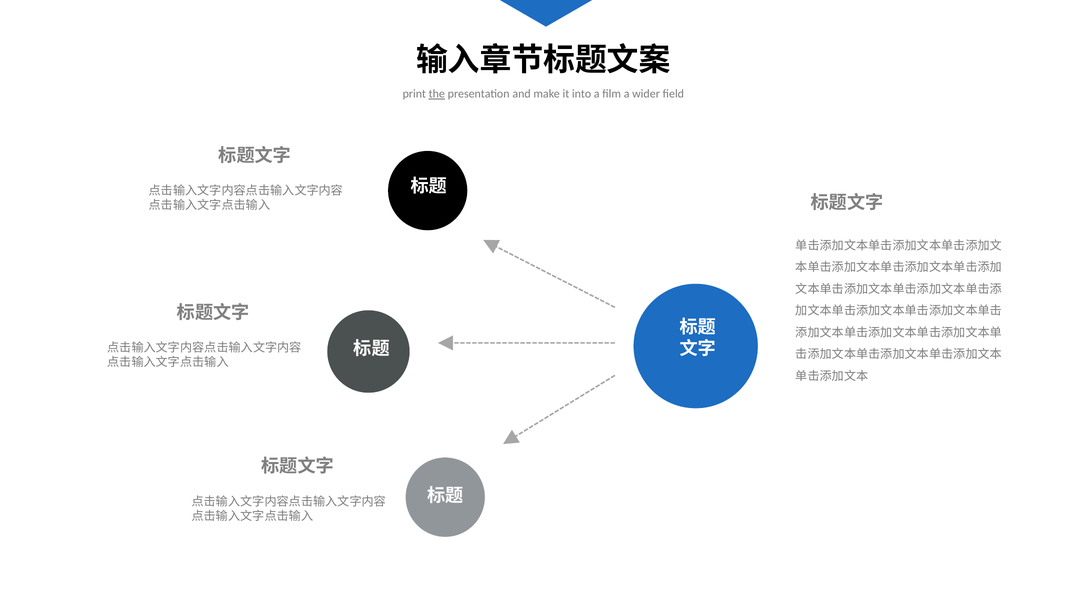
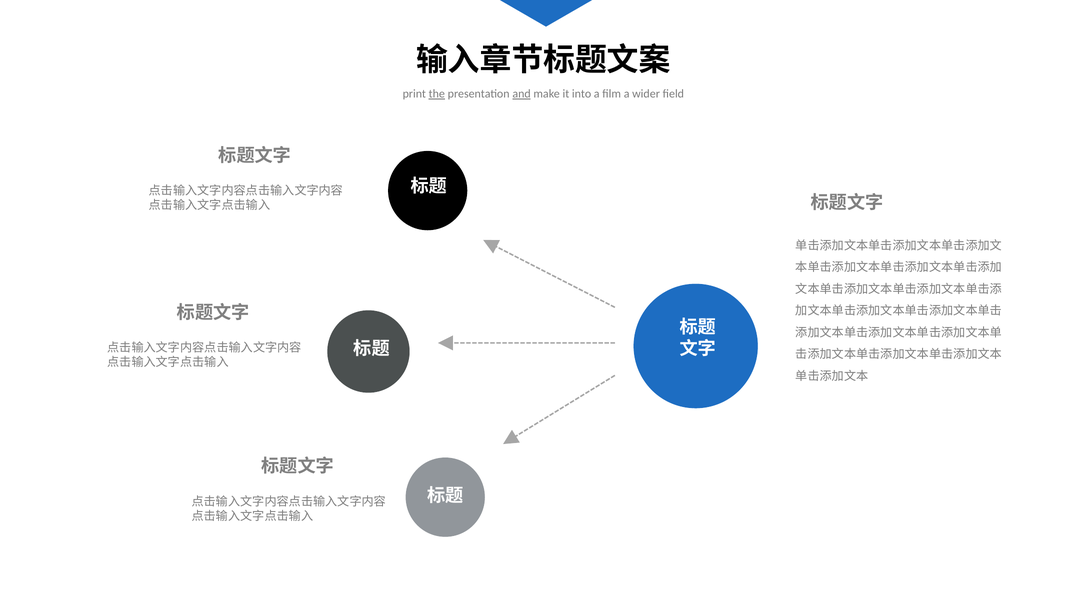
and underline: none -> present (522, 94)
